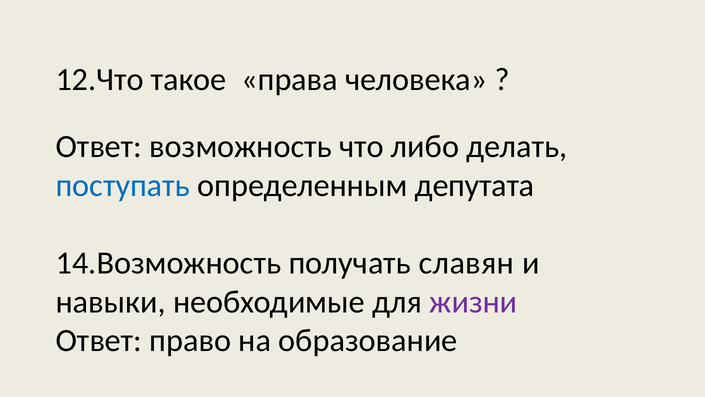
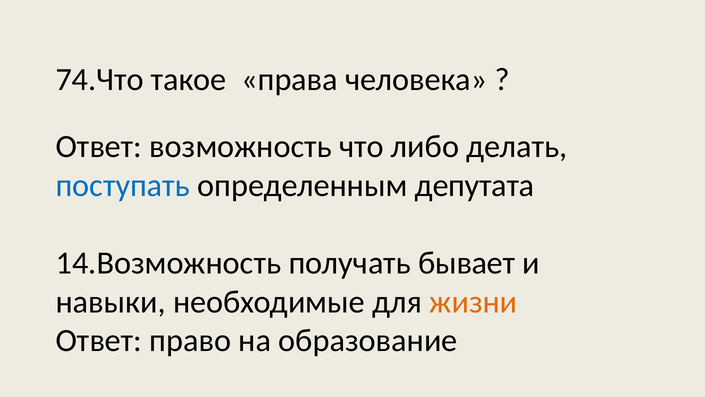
12.Что: 12.Что -> 74.Что (100, 80)
славян: славян -> бывает (467, 263)
жизни colour: purple -> orange (473, 302)
